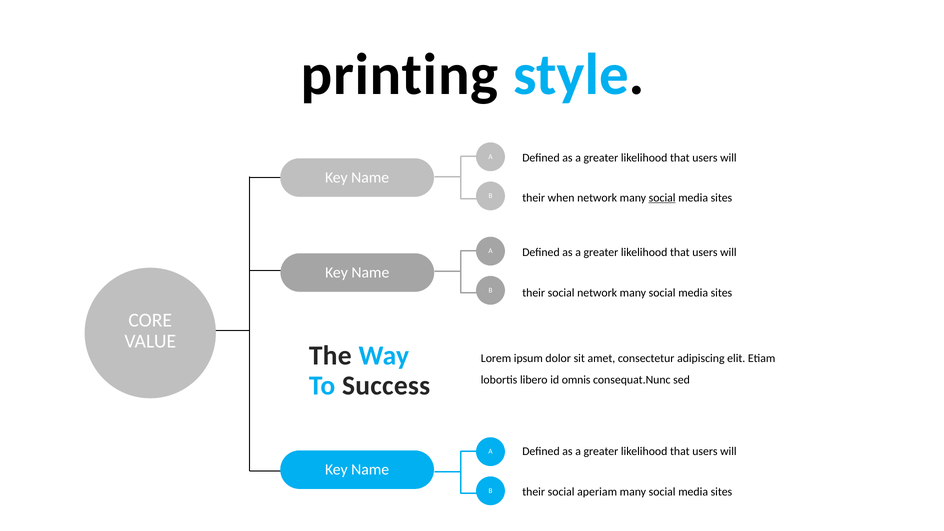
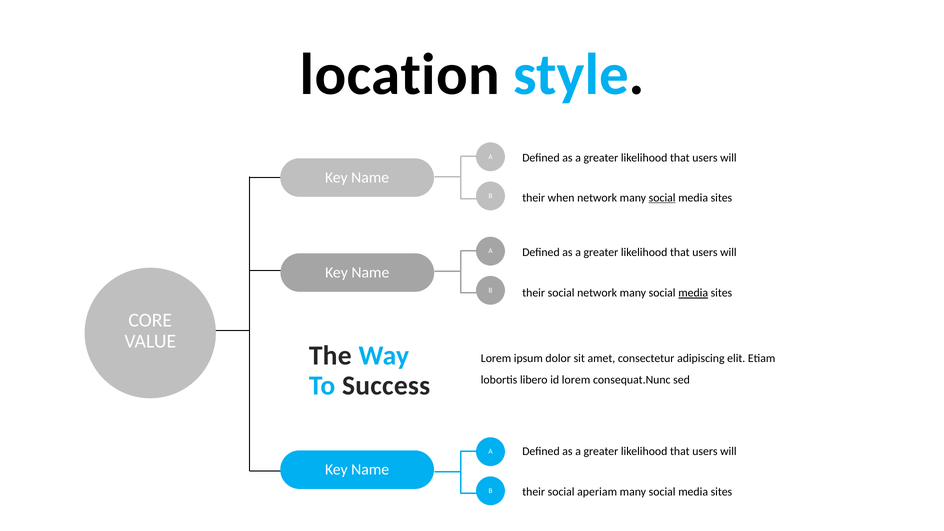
printing: printing -> location (400, 75)
media underline: none -> present (693, 293)
id omnis: omnis -> lorem (576, 380)
